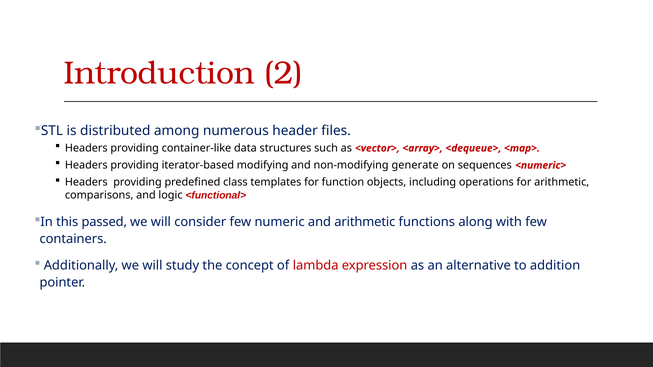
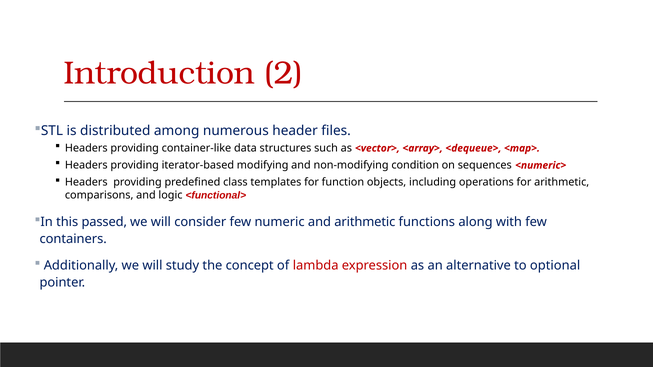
generate: generate -> condition (415, 165)
addition: addition -> optional (555, 266)
